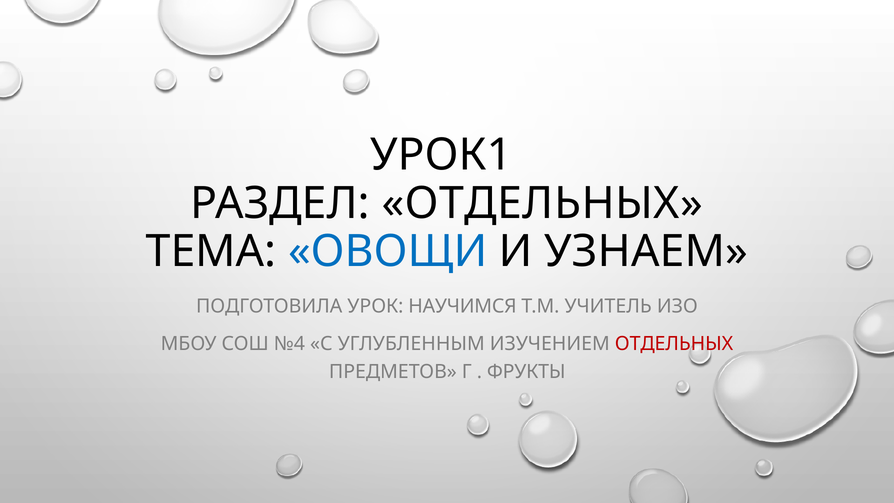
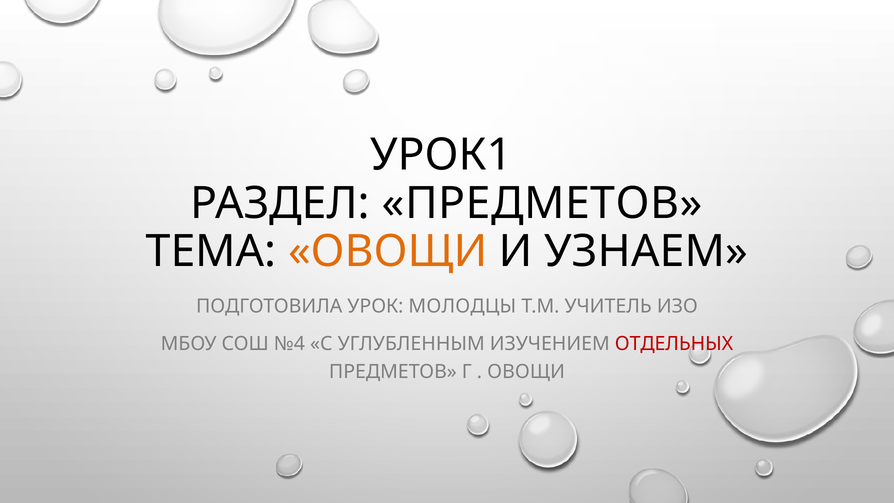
РАЗДЕЛ ОТДЕЛЬНЫХ: ОТДЕЛЬНЫХ -> ПРЕДМЕТОВ (542, 203)
ОВОЩИ colour: blue -> orange (388, 252)
НАУЧИМСЯ: НАУЧИМСЯ -> МОЛОДЦЫ (462, 306)
ФРУКТЫ: ФРУКТЫ -> ОВОЩИ (526, 372)
